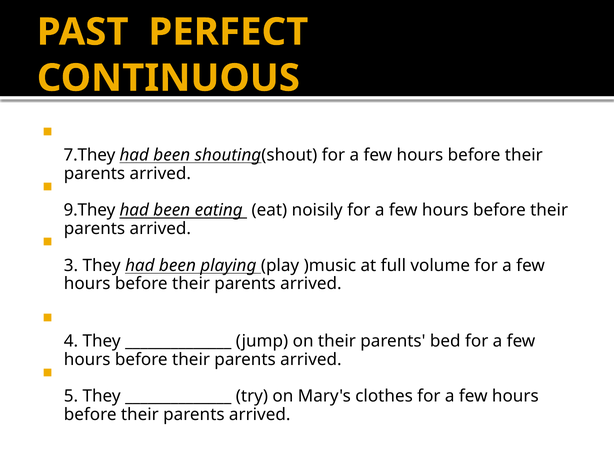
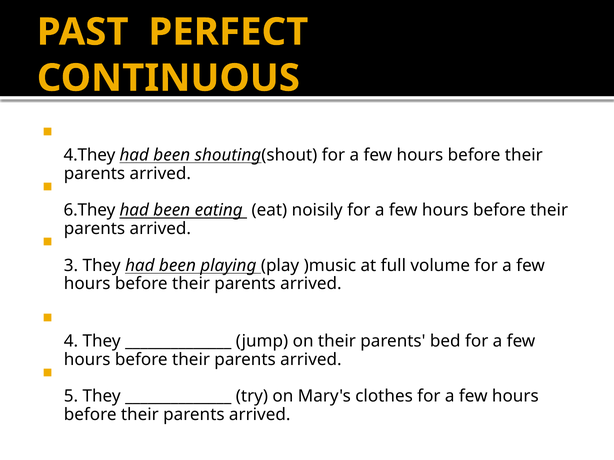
7.They: 7.They -> 4.They (90, 155)
9.They: 9.They -> 6.They (90, 210)
